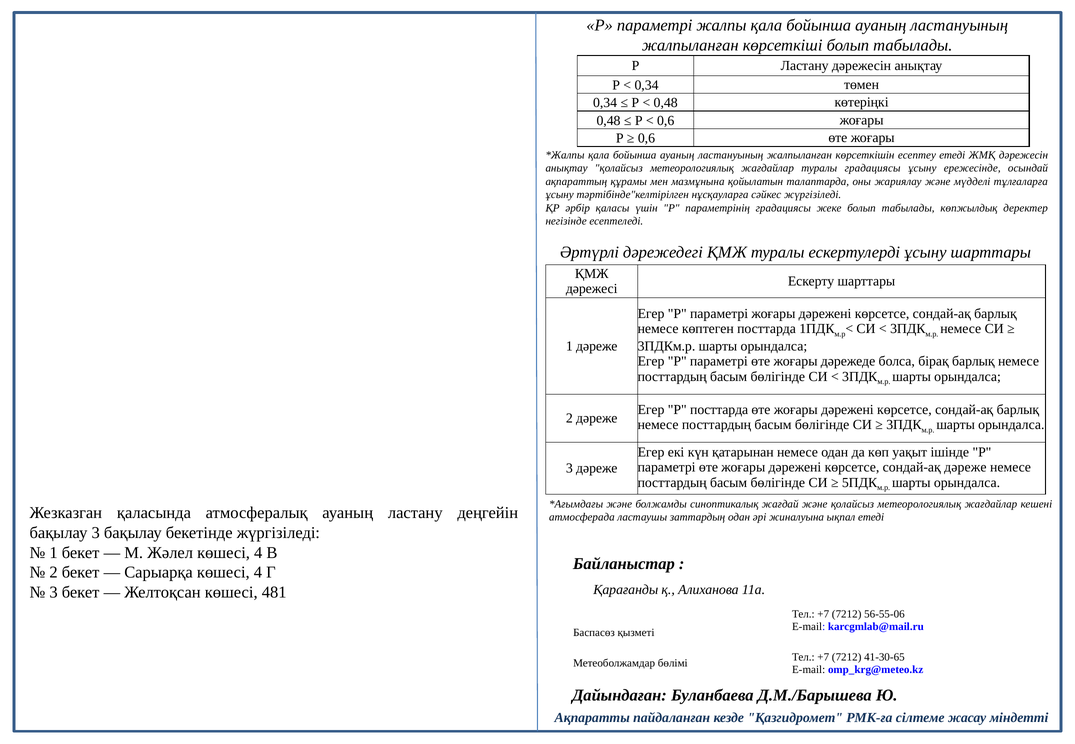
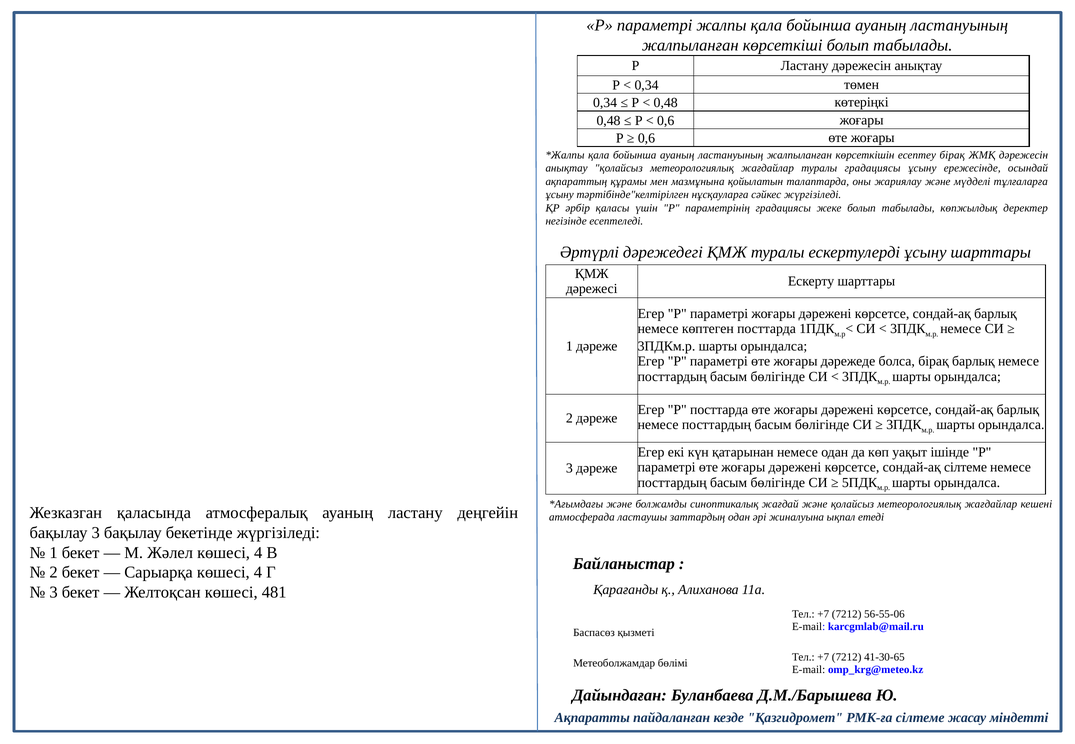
есептеу етеді: етеді -> бірақ (952, 155)
сондай-ақ дәреже: дәреже -> сілтеме (966, 467)
